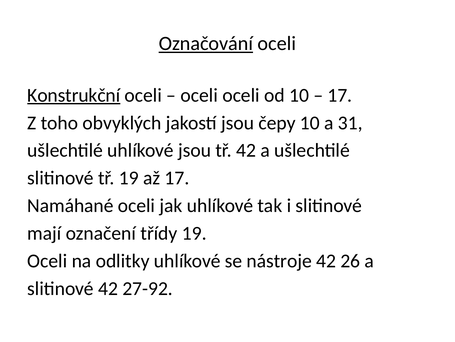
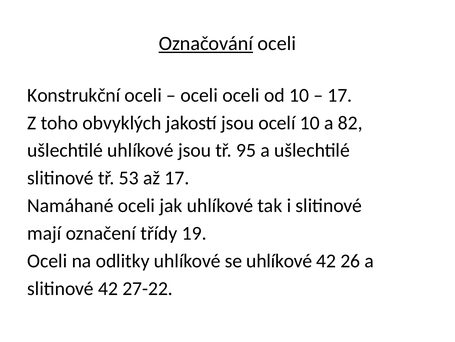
Konstrukční underline: present -> none (74, 95)
čepy: čepy -> ocelí (277, 123)
31: 31 -> 82 (350, 123)
tř 42: 42 -> 95 (246, 150)
tř 19: 19 -> 53 (129, 178)
se nástroje: nástroje -> uhlíkové (279, 260)
27-92: 27-92 -> 27-22 (148, 288)
